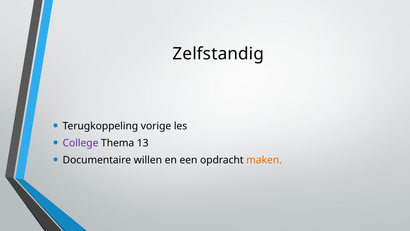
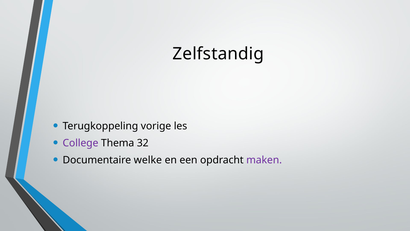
13: 13 -> 32 (143, 143)
willen: willen -> welke (148, 160)
maken colour: orange -> purple (264, 160)
